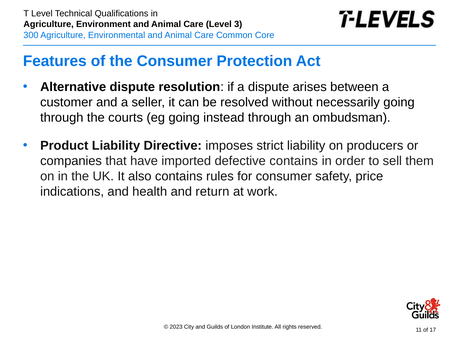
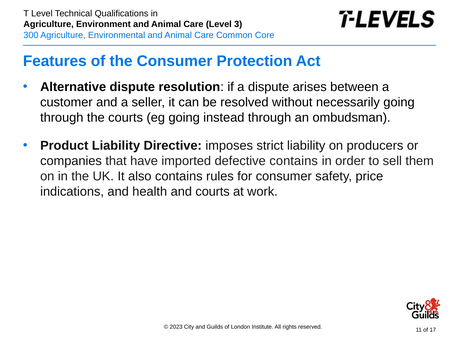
and return: return -> courts (213, 191)
